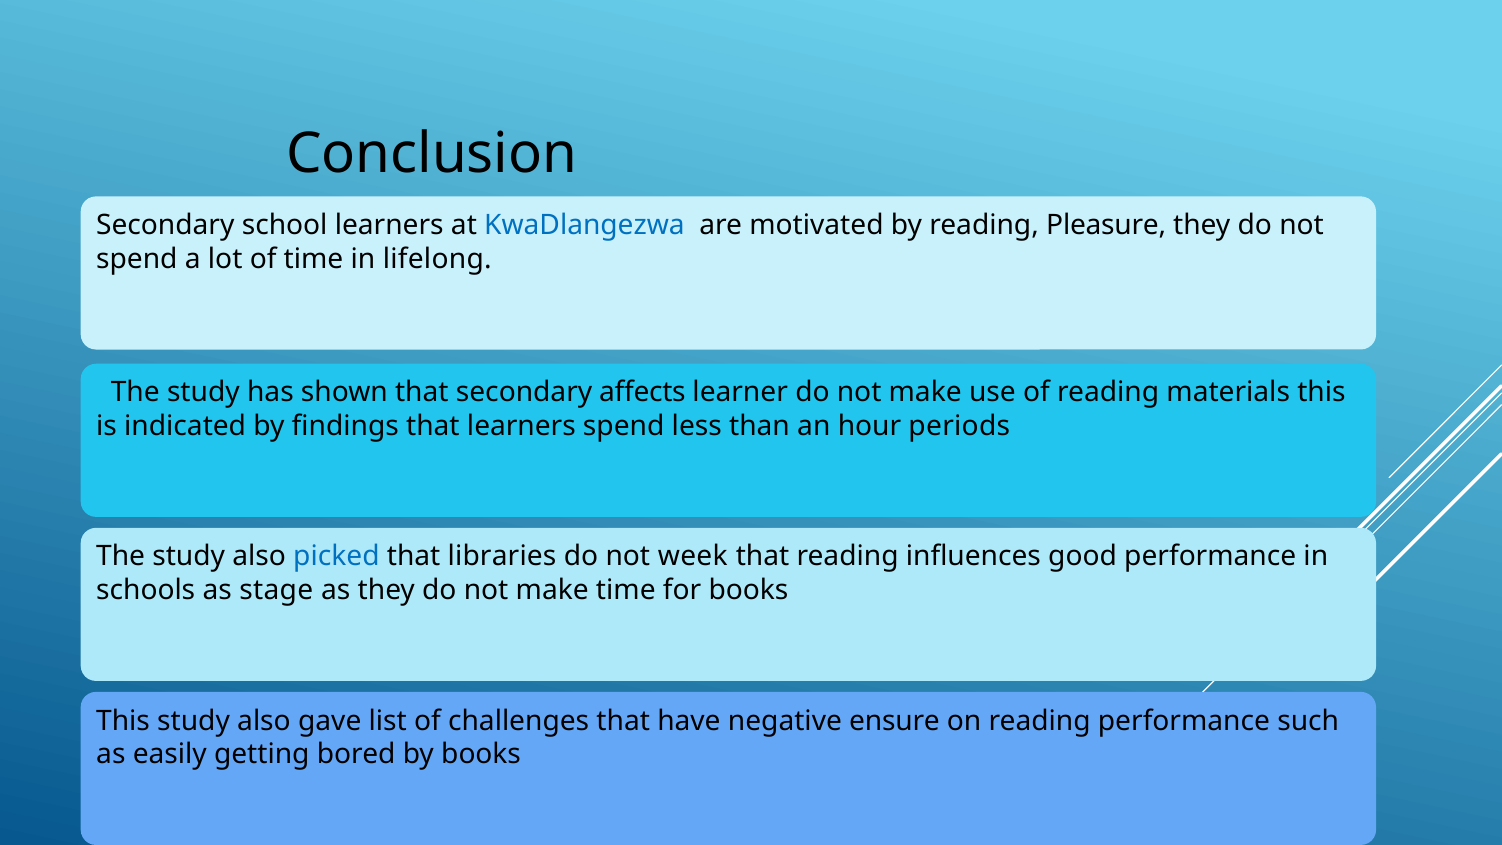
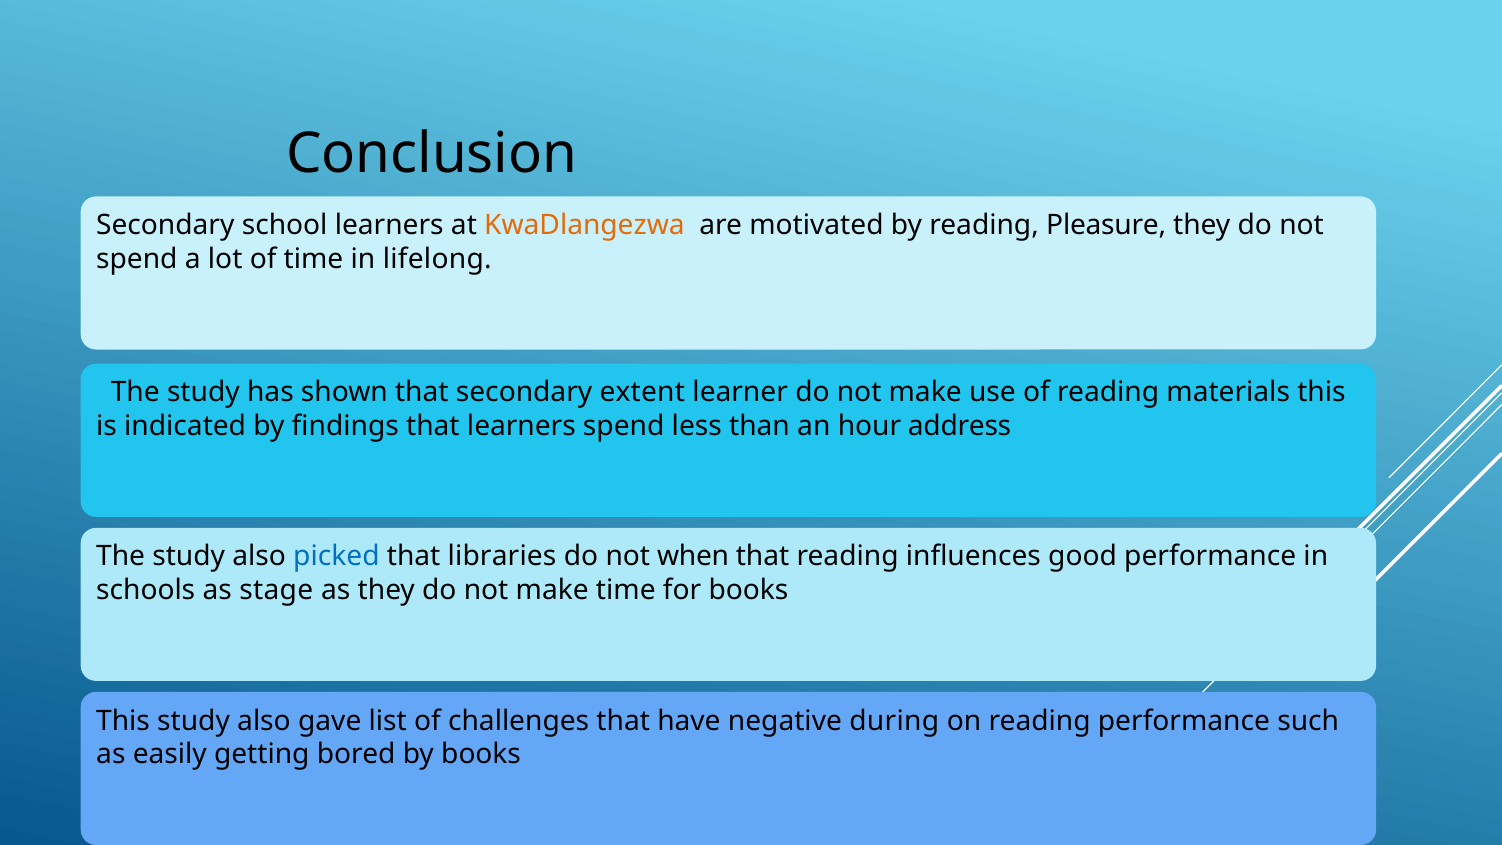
KwaDlangezwa colour: blue -> orange (584, 225)
affects: affects -> extent (642, 393)
periods: periods -> address (960, 426)
week: week -> when (693, 557)
ensure: ensure -> during (894, 721)
